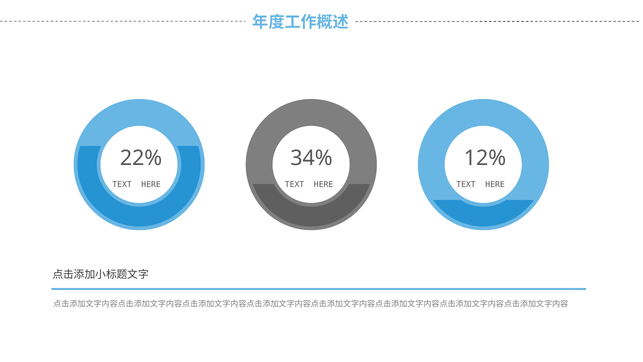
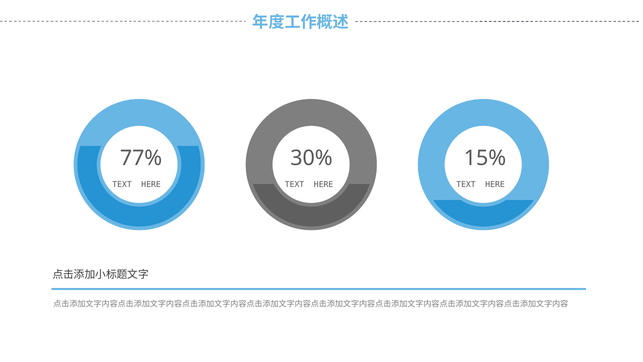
22%: 22% -> 77% (141, 158)
34%: 34% -> 30% (311, 158)
12%: 12% -> 15% (485, 158)
